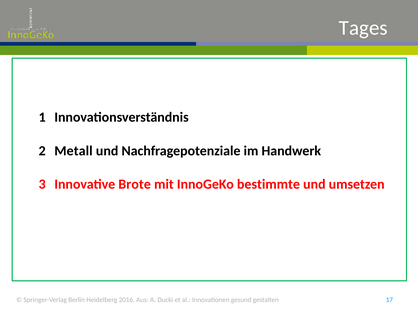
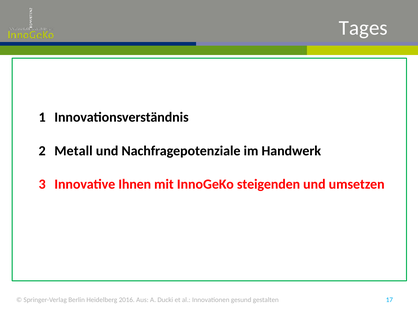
Brote: Brote -> Ihnen (135, 184)
bestimmte: bestimmte -> steigenden (269, 184)
